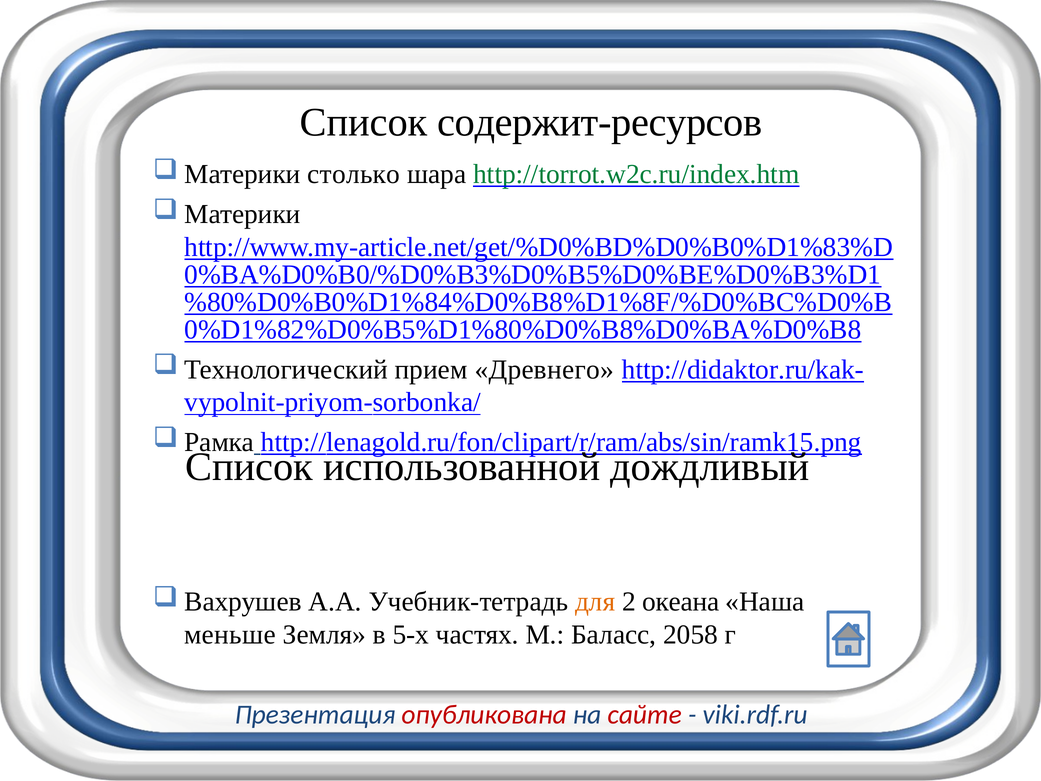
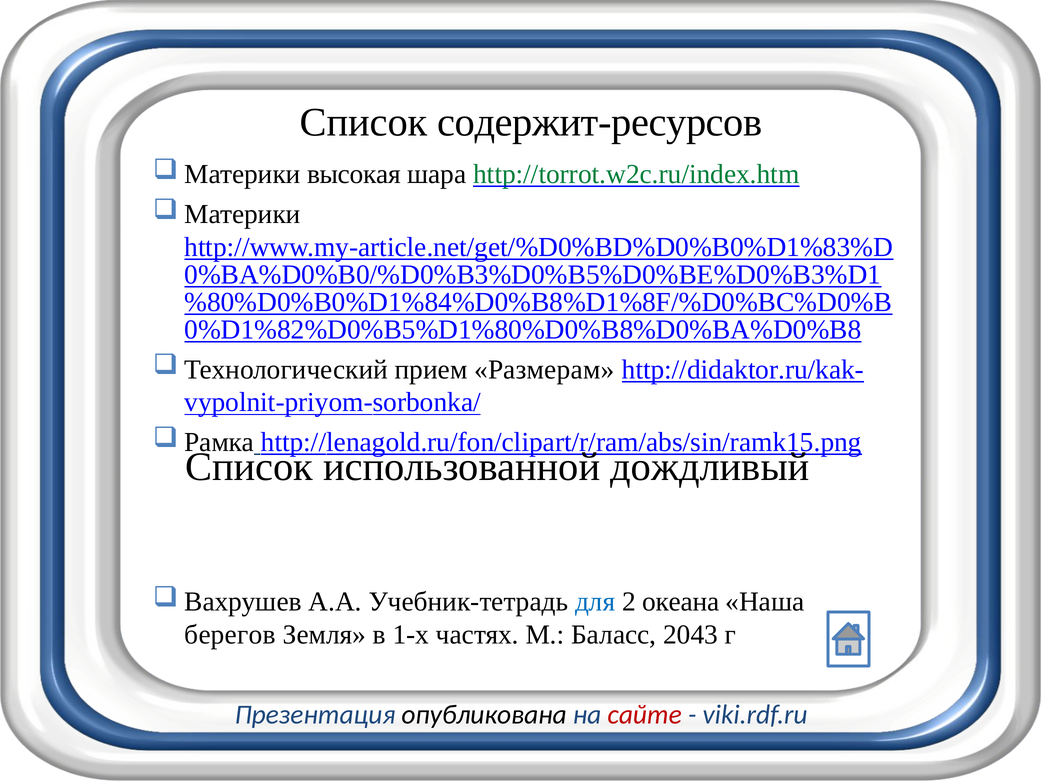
столько: столько -> высокая (354, 174)
Древнего: Древнего -> Размерам (544, 369)
для colour: orange -> blue (595, 602)
меньше: меньше -> берегов (230, 635)
5-х: 5-х -> 1-х (411, 635)
2058: 2058 -> 2043 (691, 635)
опубликована colour: red -> black (484, 714)
